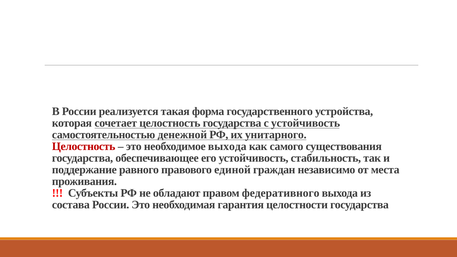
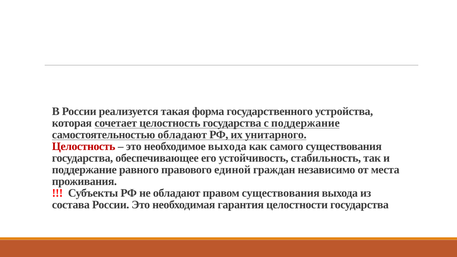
с устойчивость: устойчивость -> поддержание (305, 123)
самостоятельностью денежной: денежной -> обладают (182, 135)
правом федеративного: федеративного -> существования (281, 193)
